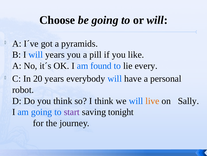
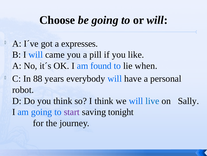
pyramids: pyramids -> expresses (80, 43)
will years: years -> came (55, 54)
every: every -> when (146, 65)
20: 20 -> 88 (38, 78)
live colour: orange -> blue (152, 100)
